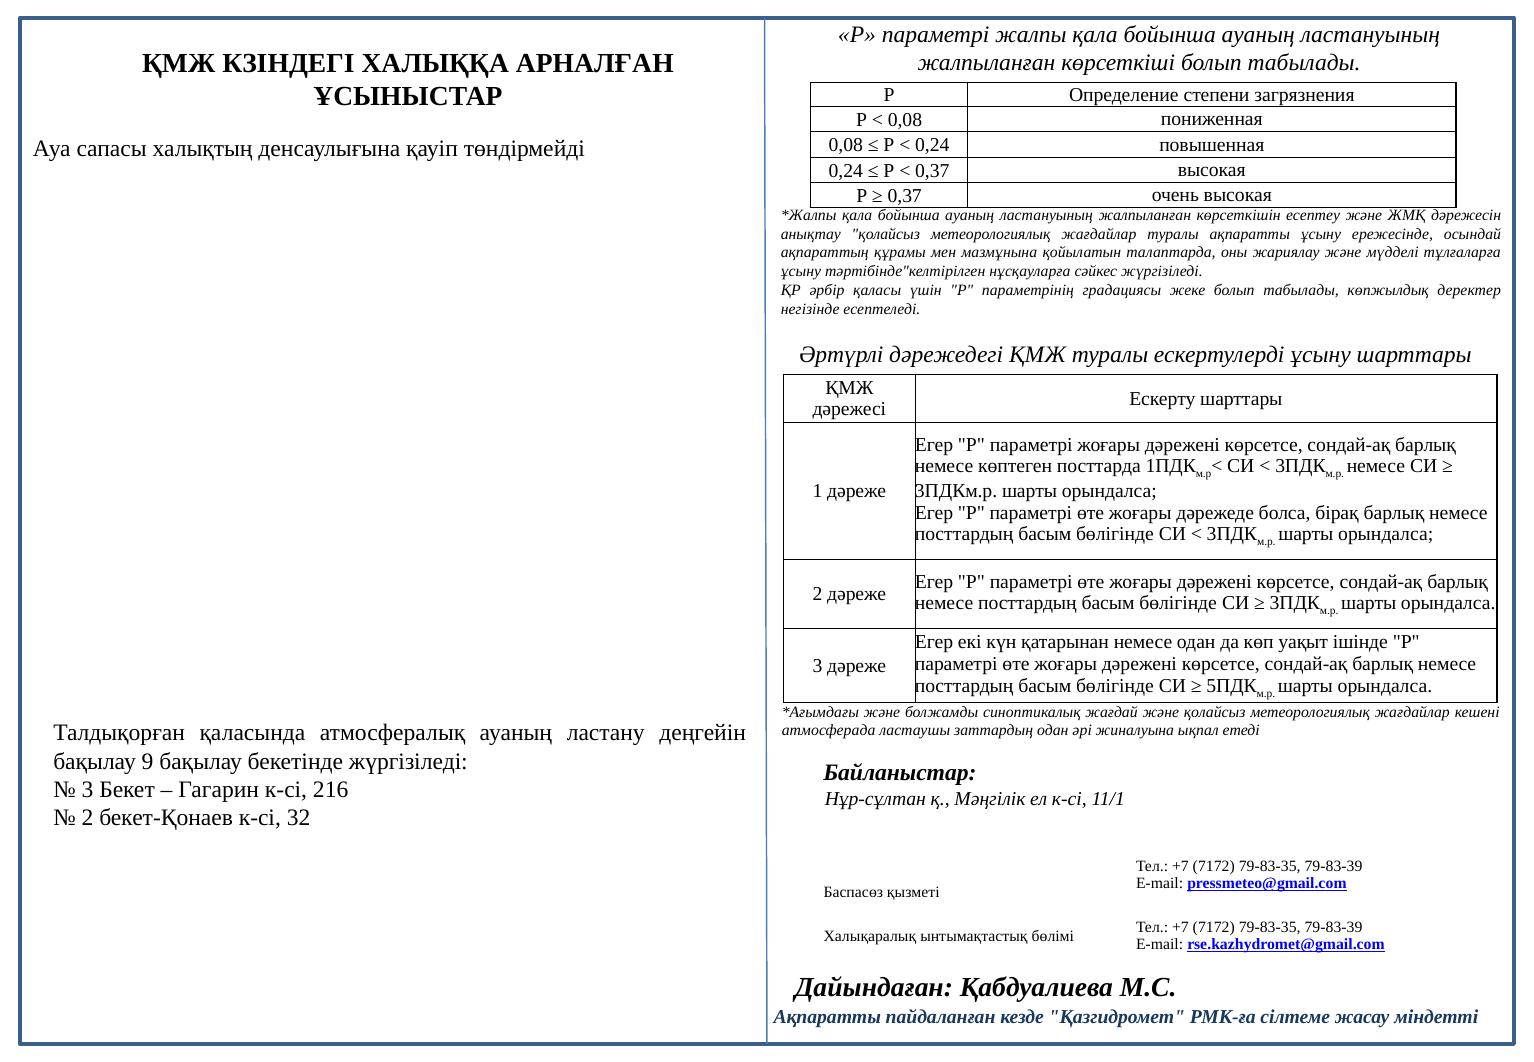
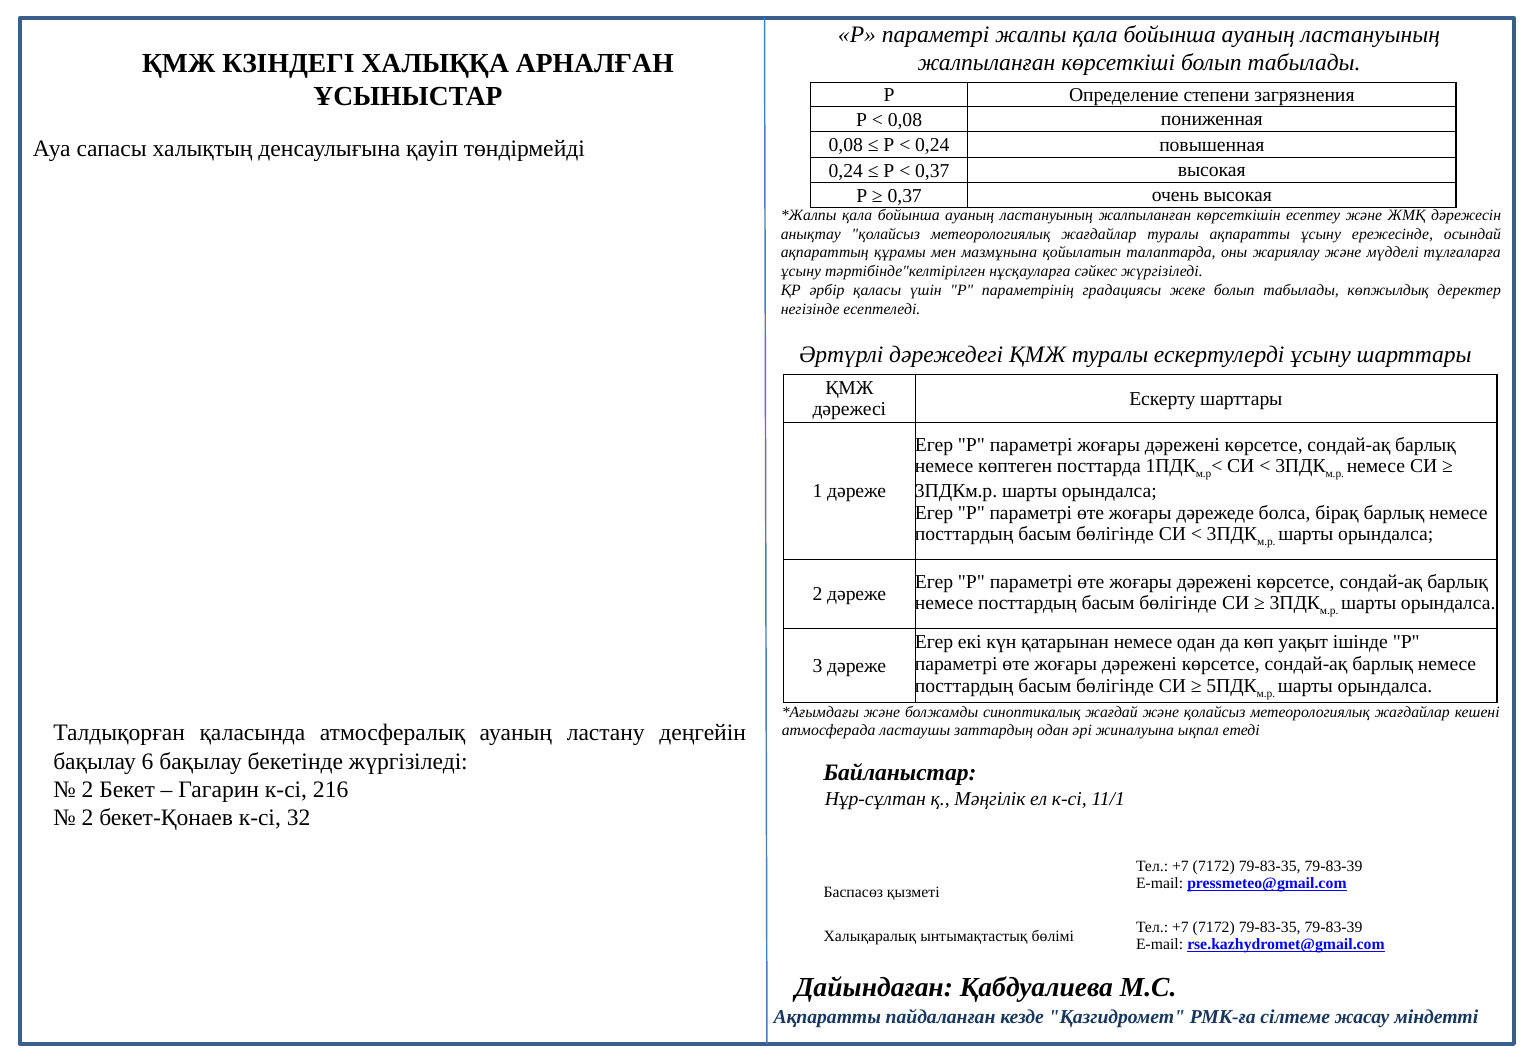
9: 9 -> 6 (148, 761)
3: 3 -> 2 (88, 790)
